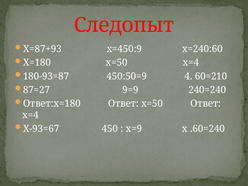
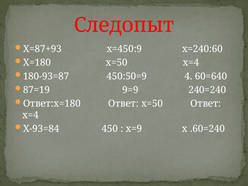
60=210: 60=210 -> 60=640 (211, 76)
87=27: 87=27 -> 87=19 (36, 90)
X-93=67: X-93=67 -> X-93=84 (41, 129)
